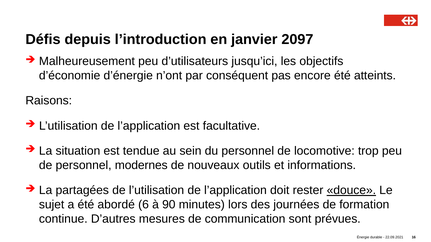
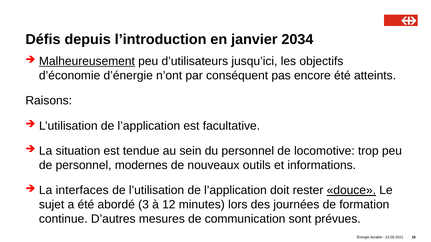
2097: 2097 -> 2034 (297, 39)
Malheureusement underline: none -> present (87, 61)
partagées: partagées -> interfaces (82, 191)
6: 6 -> 3 (144, 205)
90: 90 -> 12 (169, 205)
